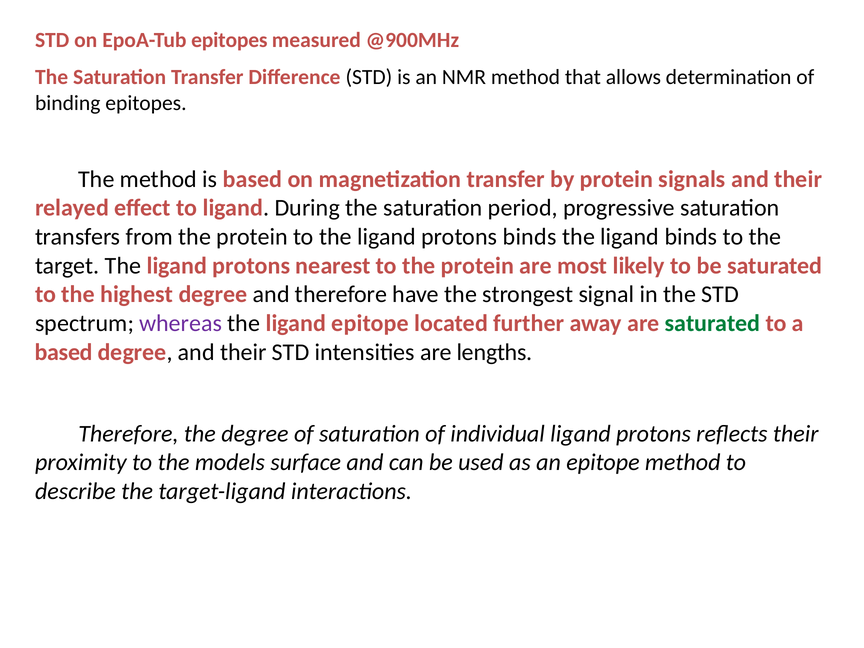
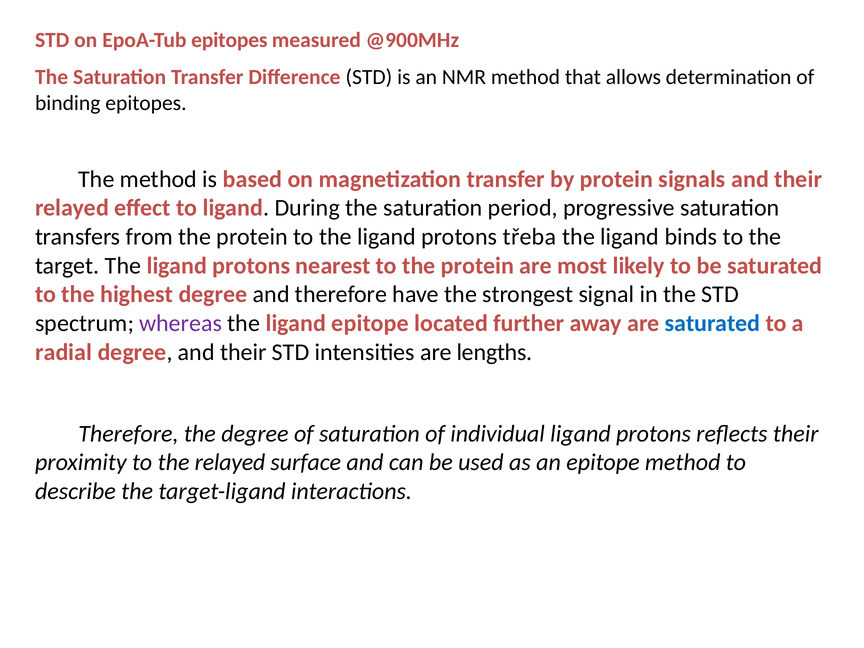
protons binds: binds -> třeba (530, 237)
saturated colour: green -> blue (713, 323)
based: based -> radial (64, 352)
the models: models -> relayed (230, 463)
